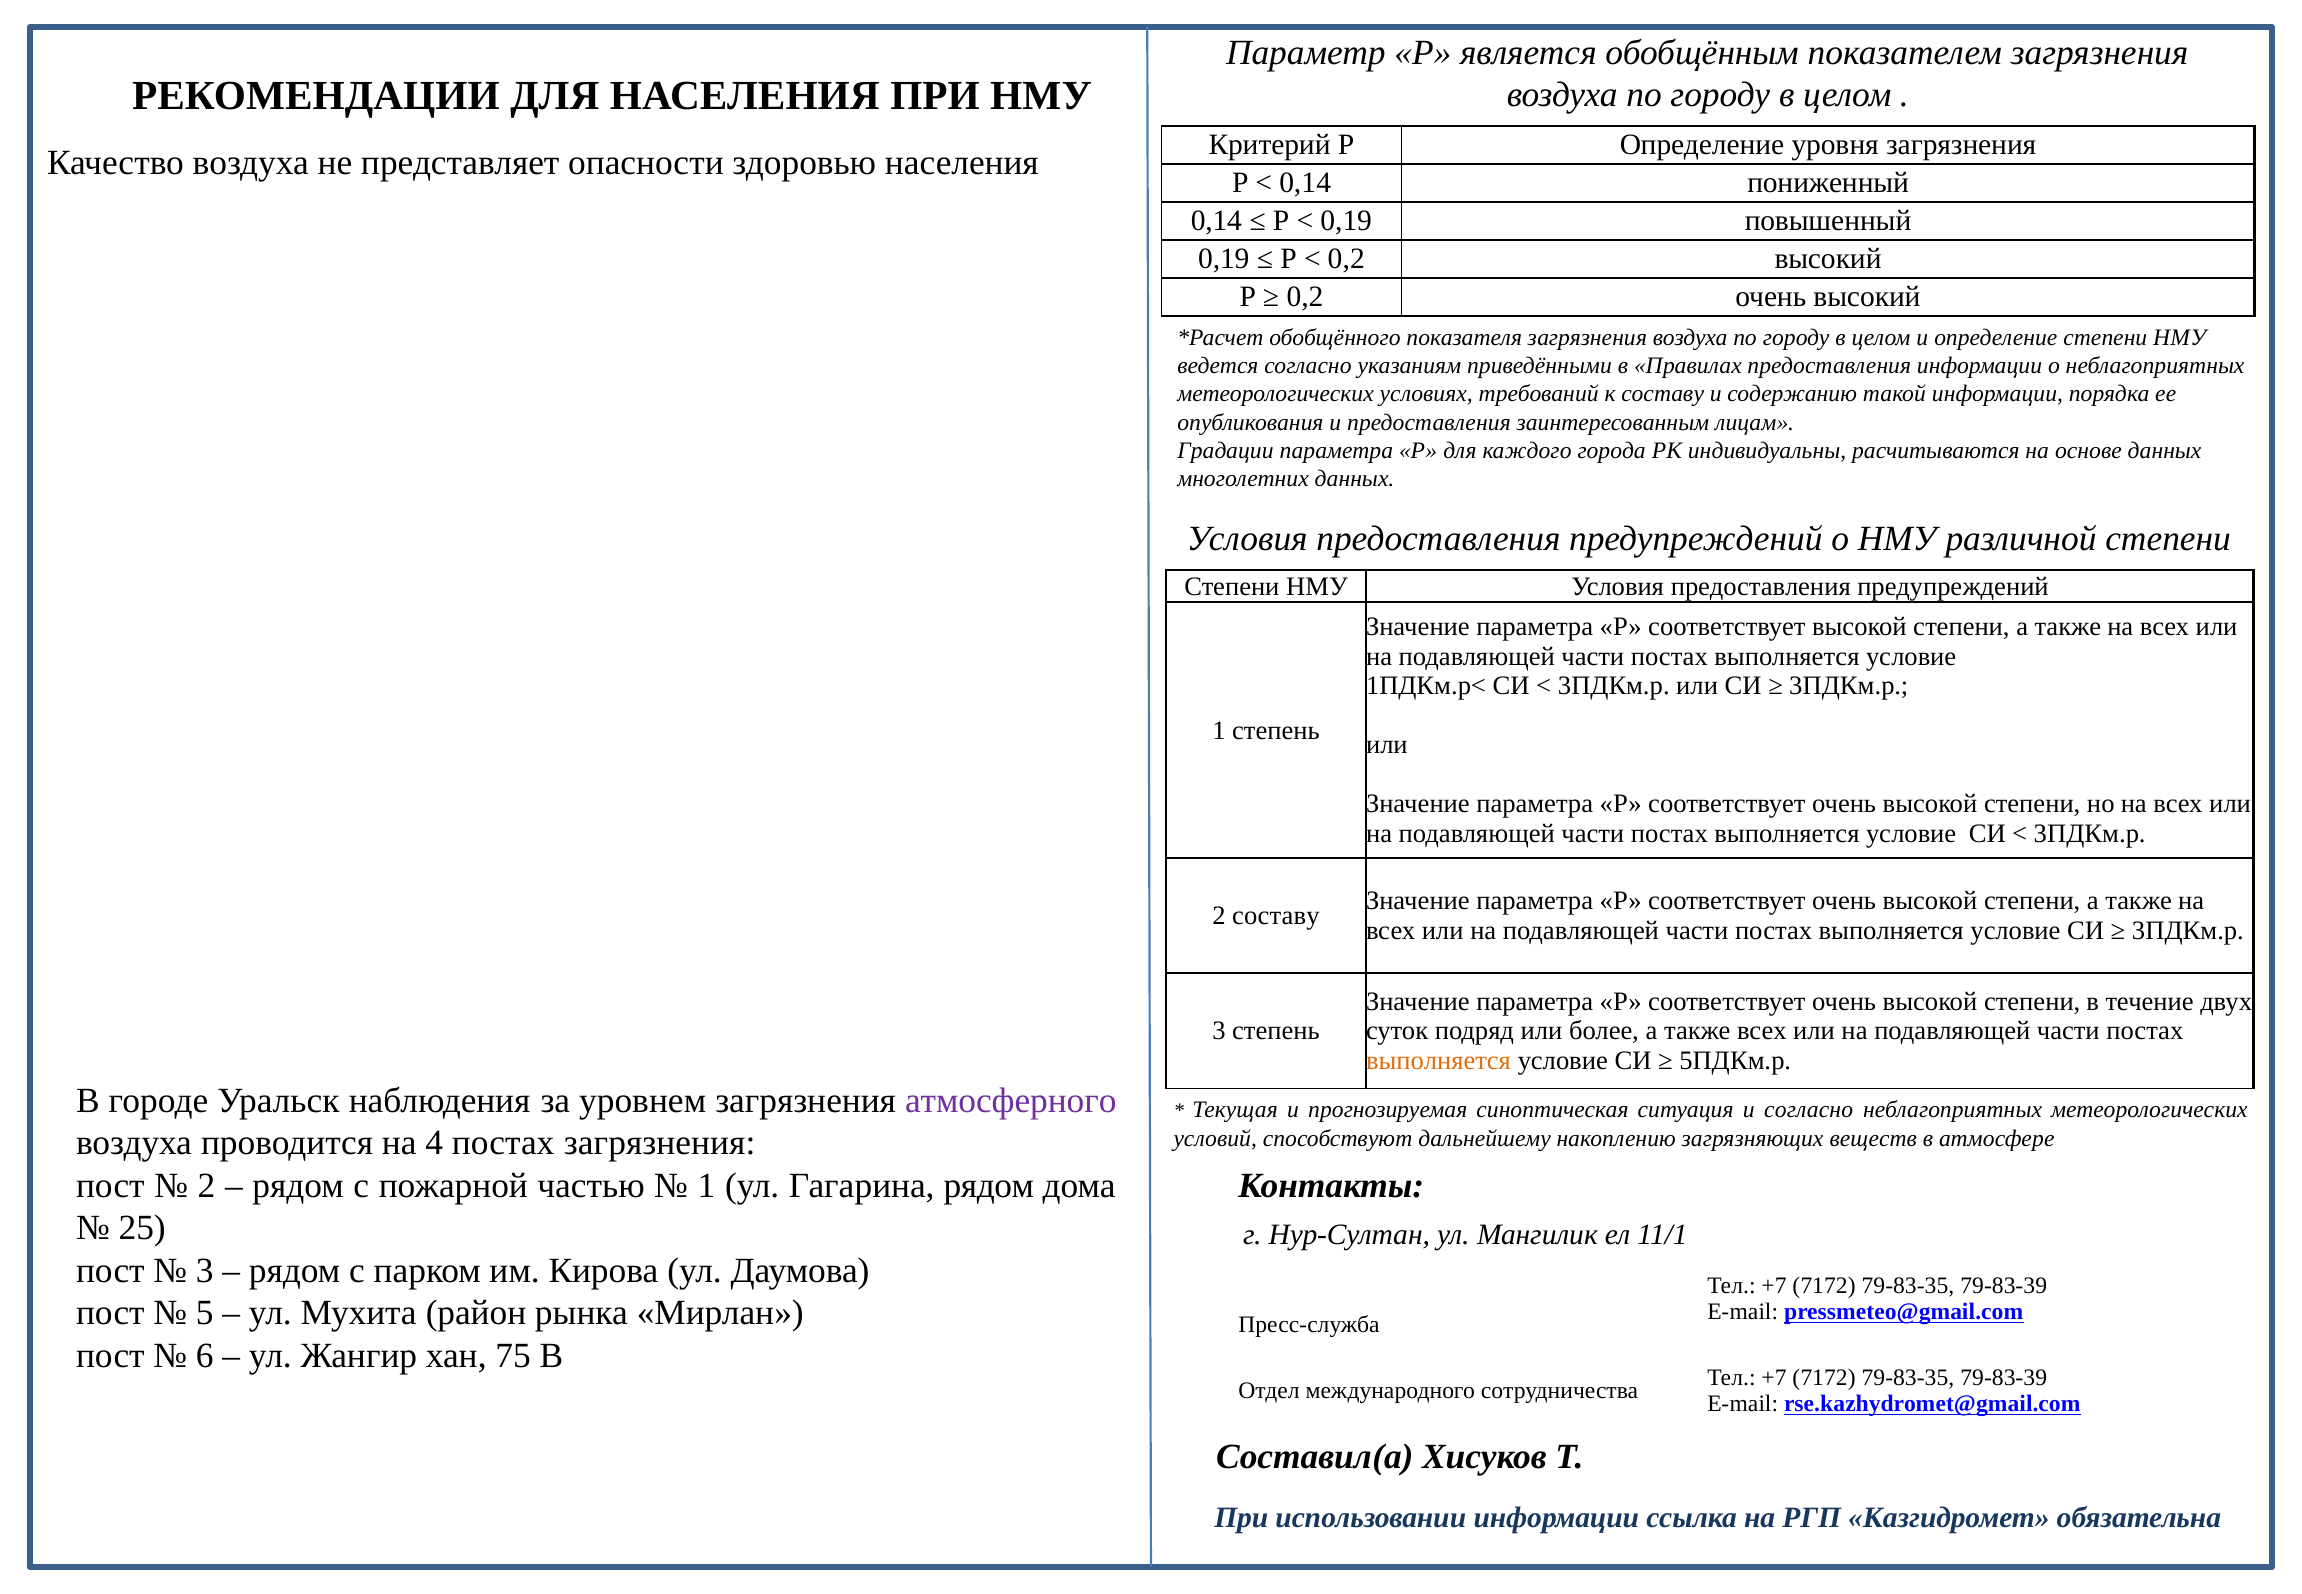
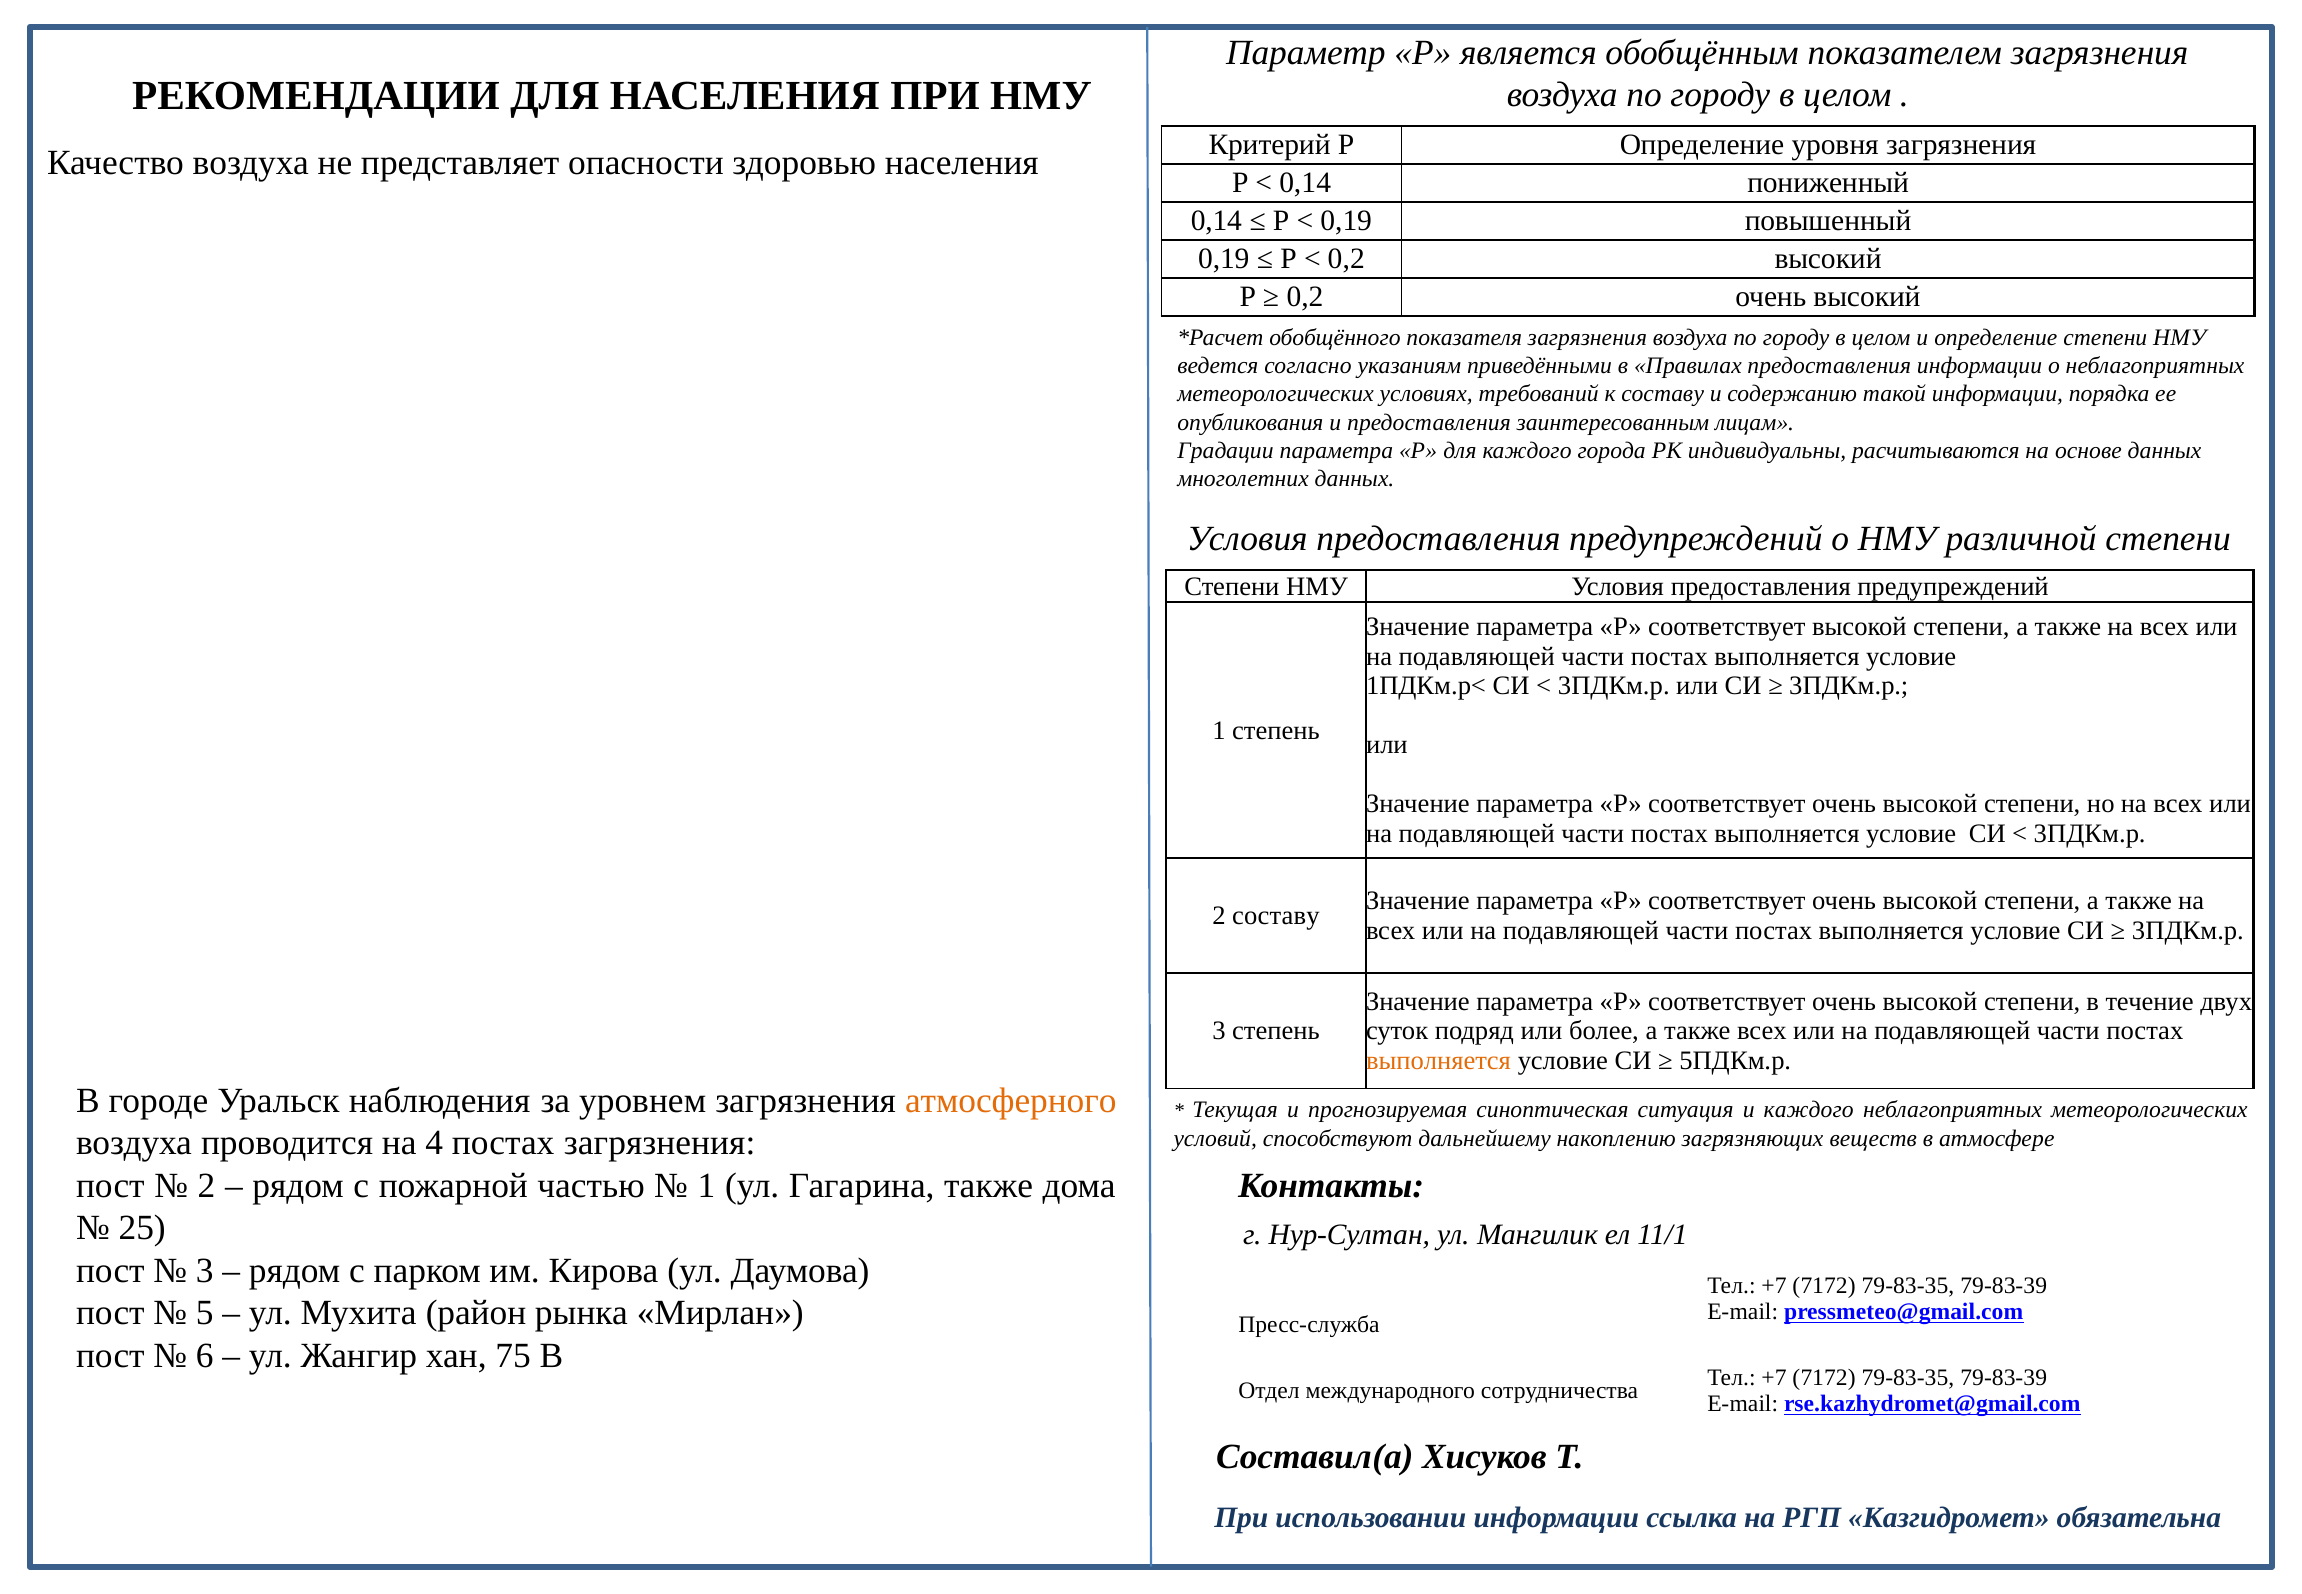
атмосферного colour: purple -> orange (1011, 1100)
и согласно: согласно -> каждого (1809, 1110)
Гагарина рядом: рядом -> также (989, 1185)
